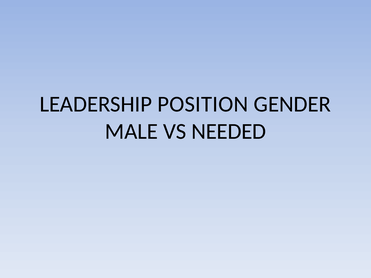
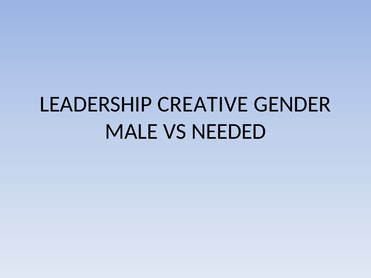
POSITION: POSITION -> CREATIVE (203, 104)
